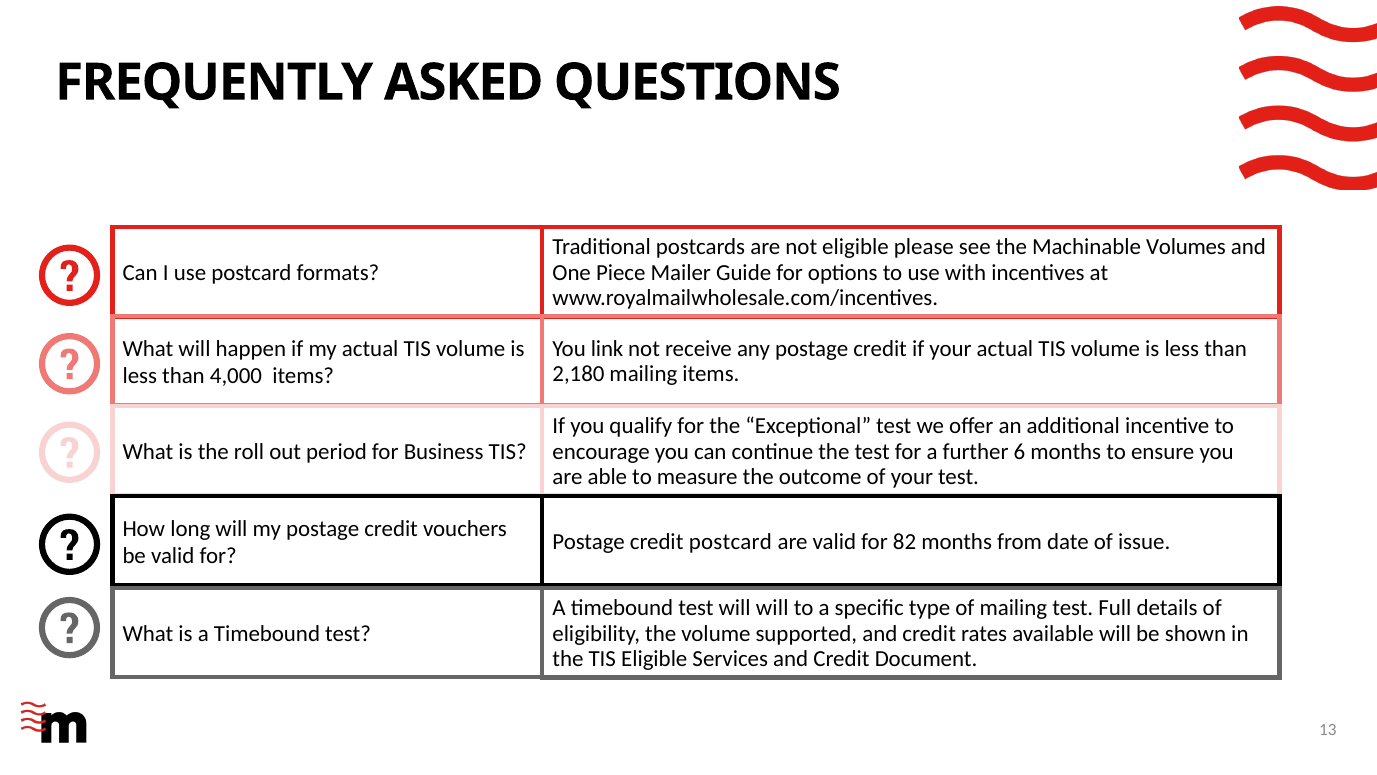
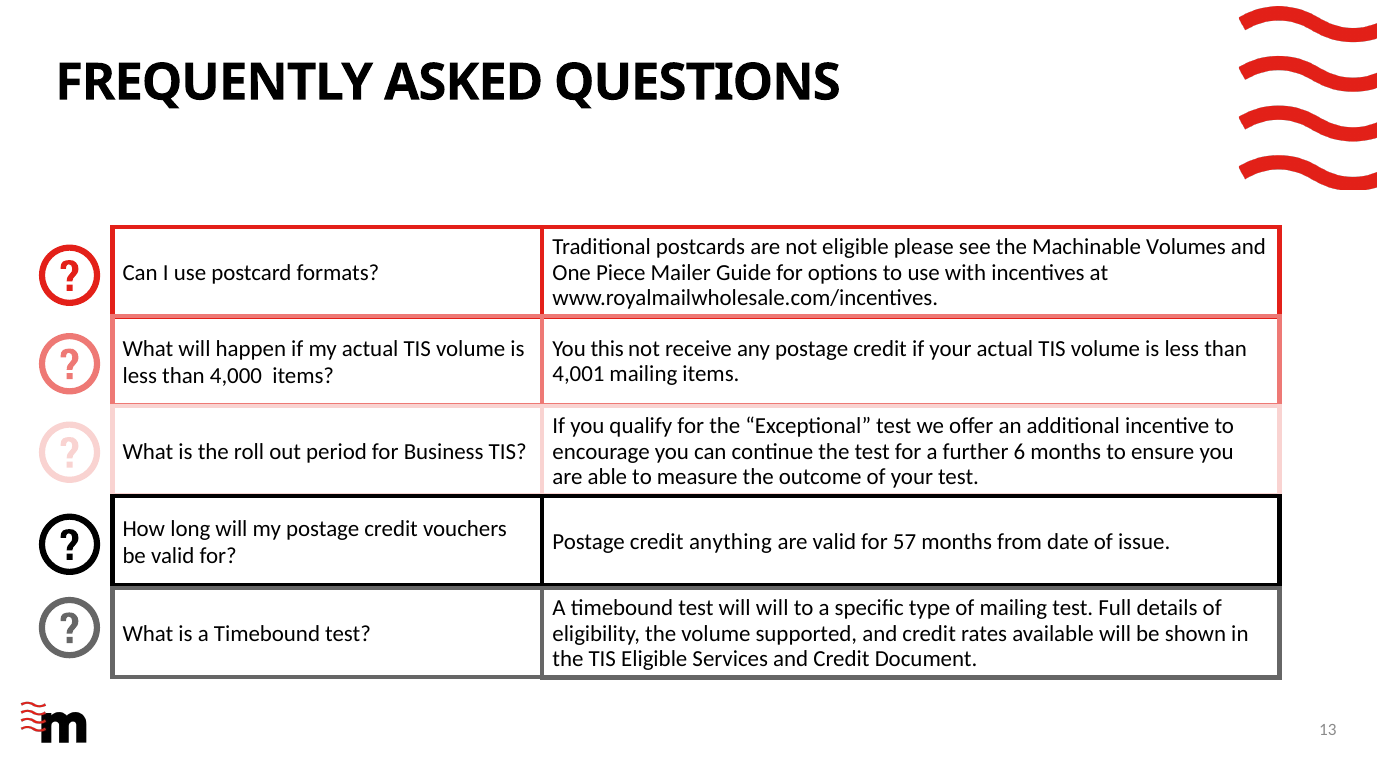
link: link -> this (607, 348)
2,180: 2,180 -> 4,001 (578, 374)
credit postcard: postcard -> anything (730, 541)
82: 82 -> 57 (905, 541)
